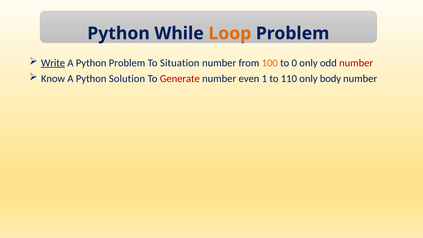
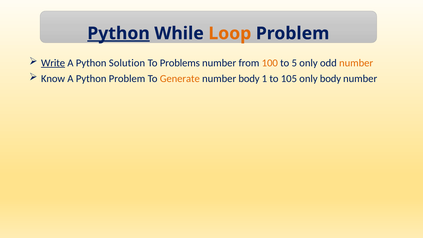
Python underline: none -> present (119, 33)
Python Problem: Problem -> Solution (127, 63)
Situation: Situation -> Problems (180, 63)
0: 0 -> 5 (294, 63)
number colour: red -> orange (356, 63)
Python Solution: Solution -> Problem (127, 79)
Generate colour: red -> orange (180, 79)
number even: even -> body (249, 79)
110: 110 -> 105 (289, 79)
